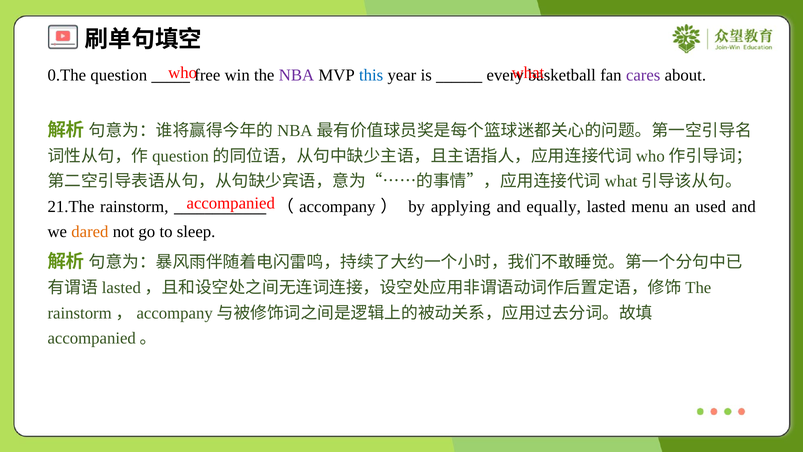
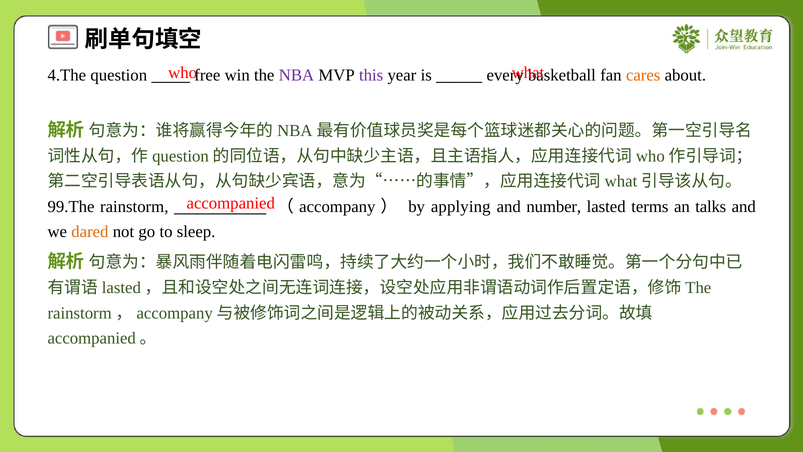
0.The: 0.The -> 4.The (67, 75)
this colour: blue -> purple (371, 75)
cares colour: purple -> orange (643, 75)
21.The: 21.The -> 99.The (71, 207)
equally: equally -> number (554, 207)
menu: menu -> terms (650, 207)
used: used -> talks (711, 207)
